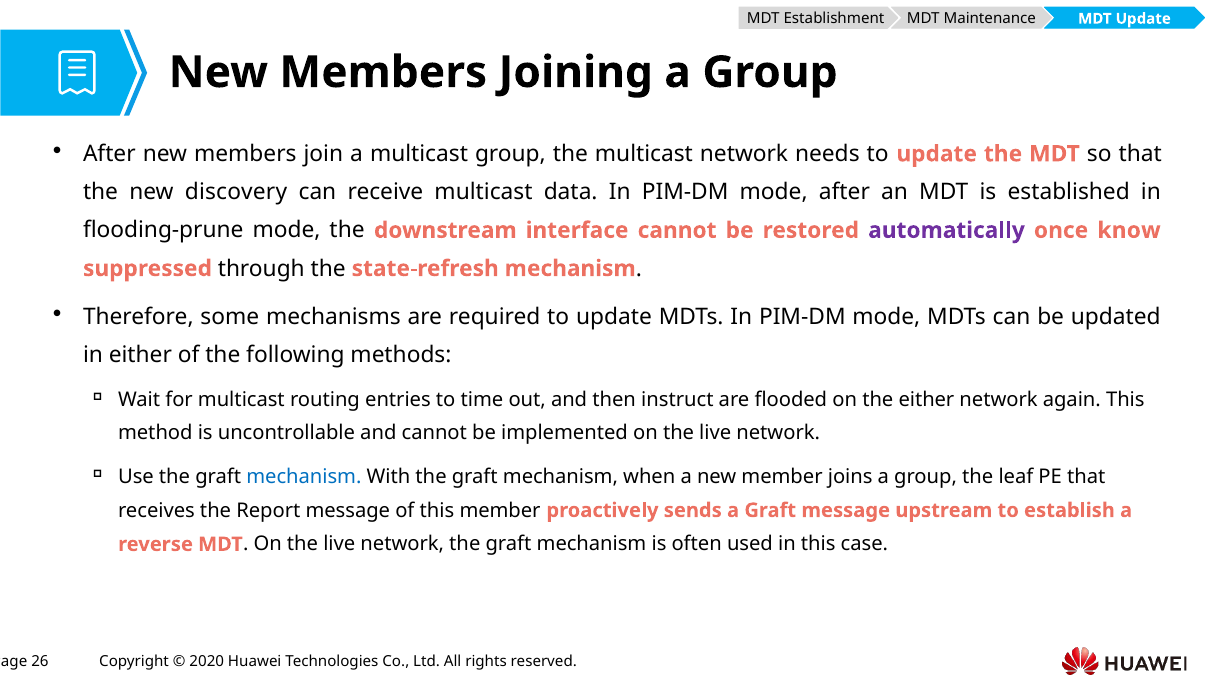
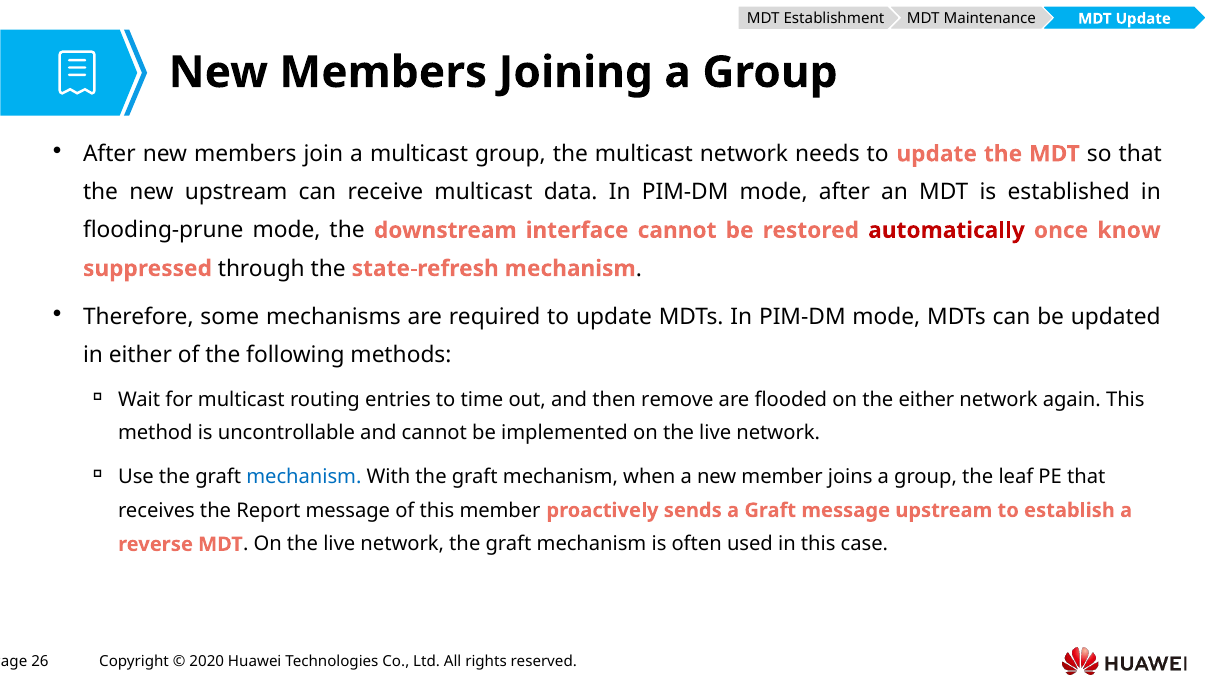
new discovery: discovery -> upstream (236, 192)
automatically colour: purple -> red (946, 230)
instruct: instruct -> remove (677, 399)
